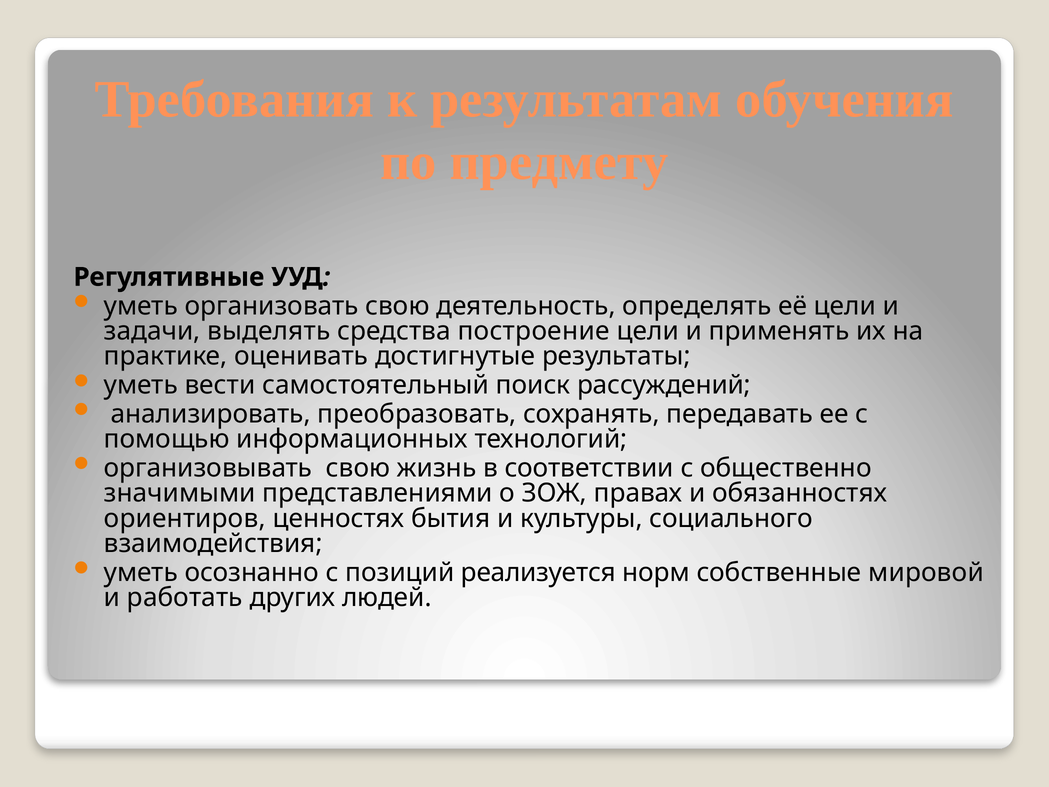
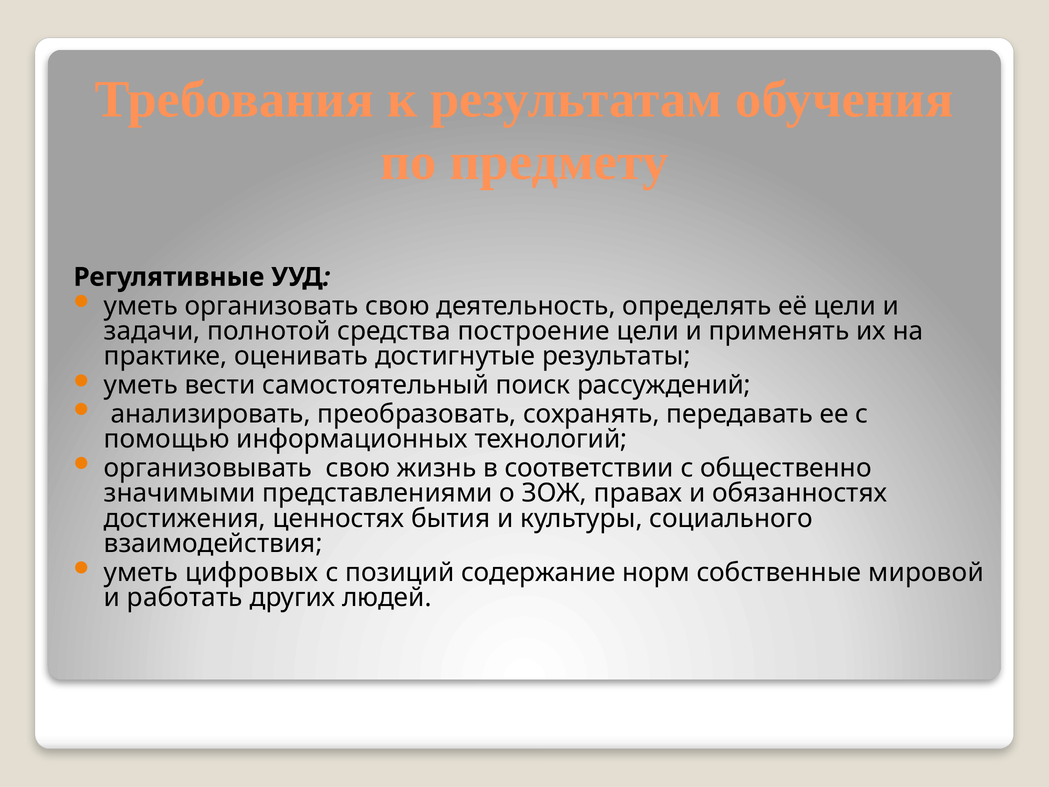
выделять: выделять -> полнотой (269, 331)
ориентиров: ориентиров -> достижения (185, 518)
осознанно: осознанно -> цифровых (252, 572)
реализуется: реализуется -> содержание (538, 572)
